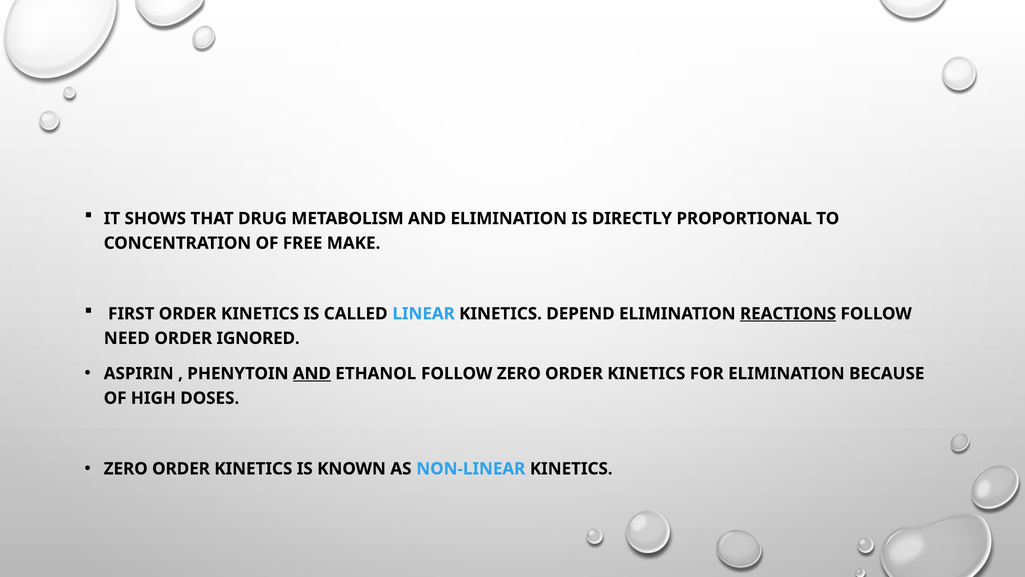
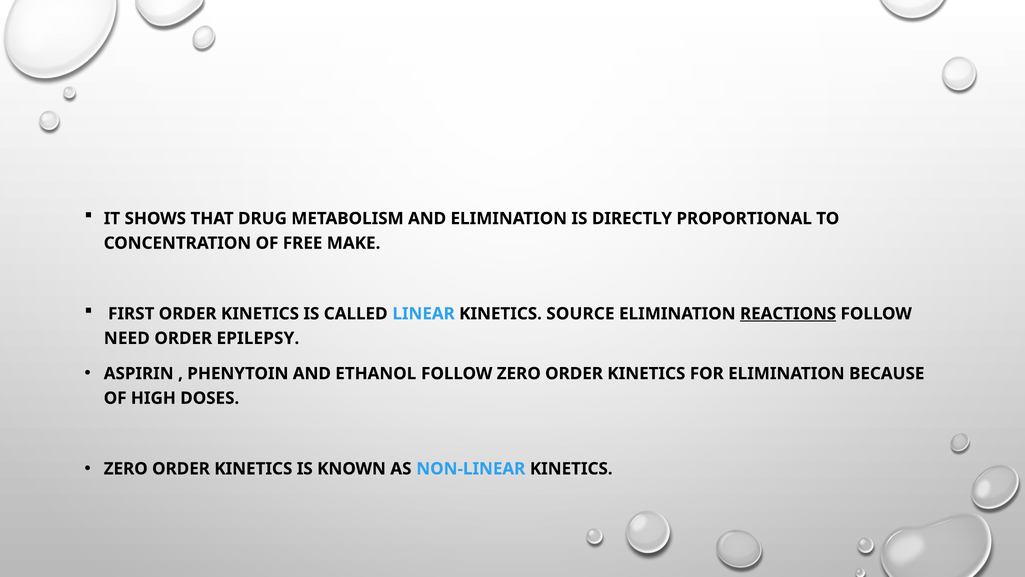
DEPEND: DEPEND -> SOURCE (580, 313)
IGNORED: IGNORED -> EPILEPSY (258, 338)
AND underline: present -> none (312, 373)
